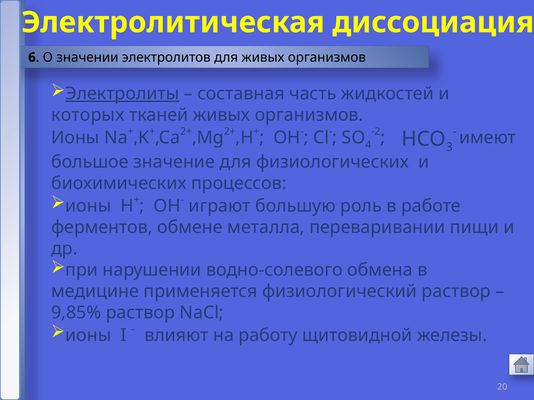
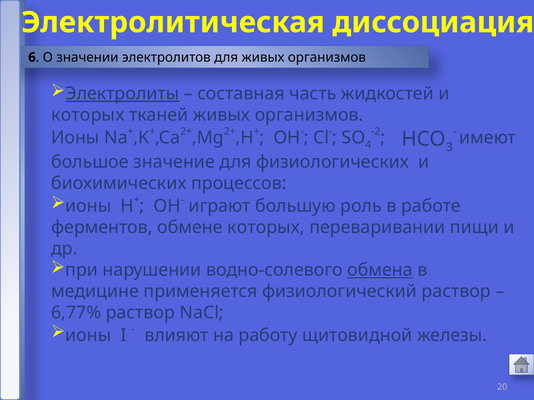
обмене металла: металла -> которых (266, 228)
обмена underline: none -> present (380, 270)
9,85%: 9,85% -> 6,77% (76, 313)
